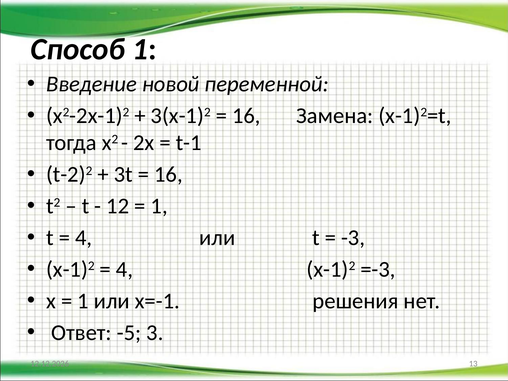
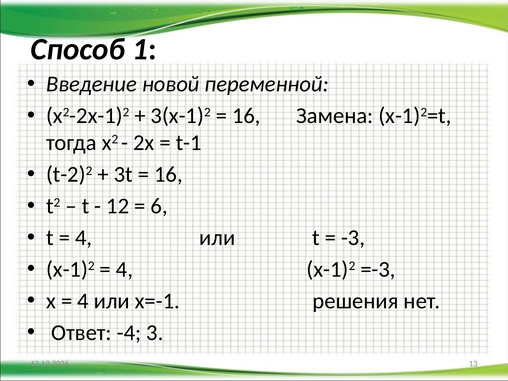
1: 1 -> 6 (159, 206)
1: 1 -> 4 (83, 301)
-5: -5 -> -4 (129, 333)
